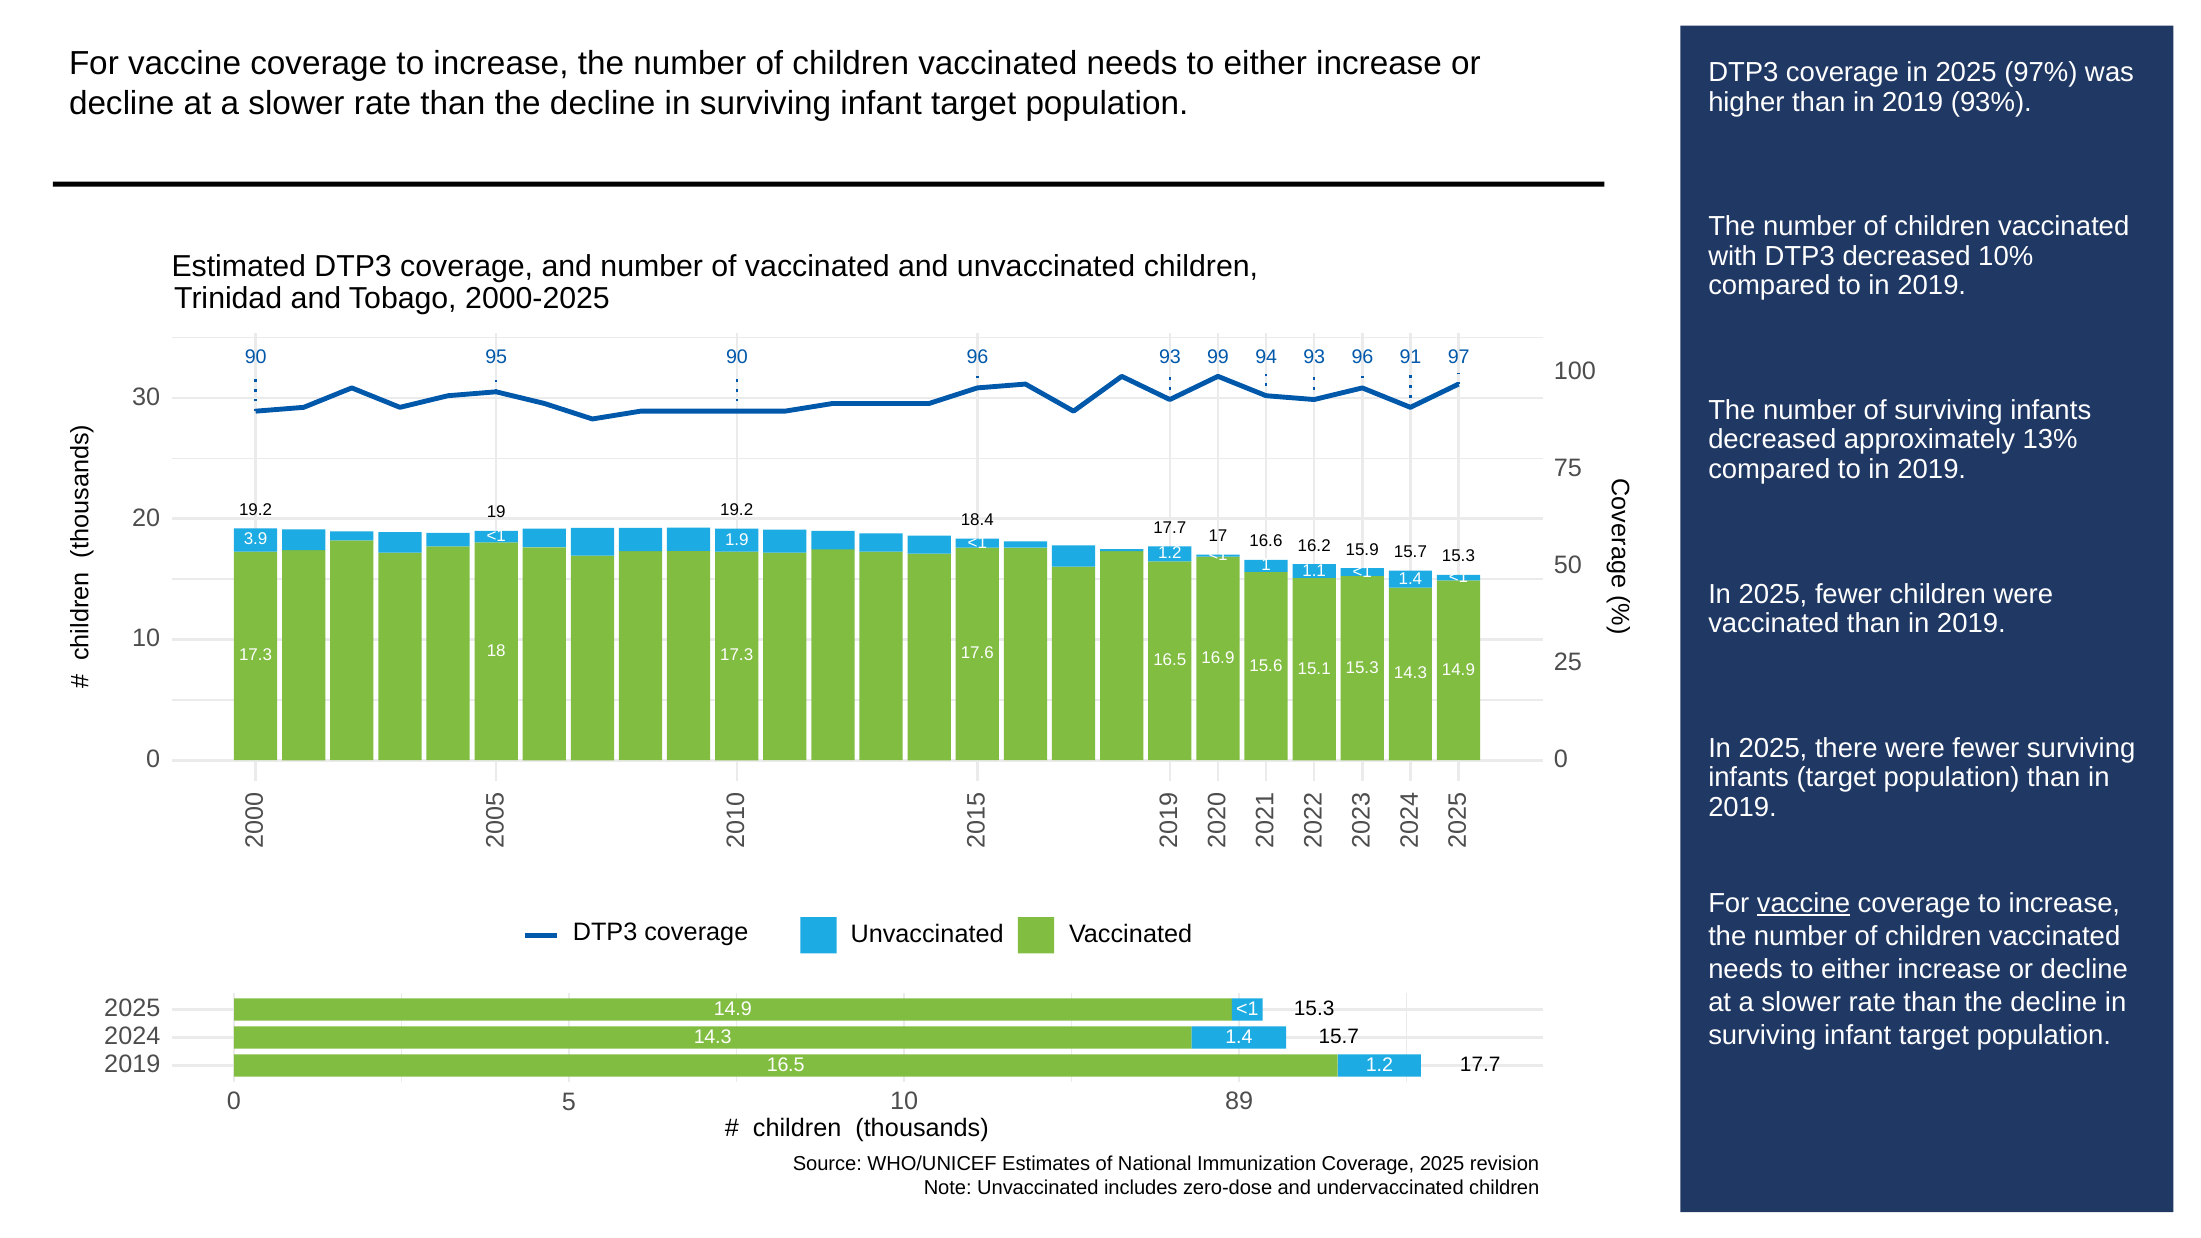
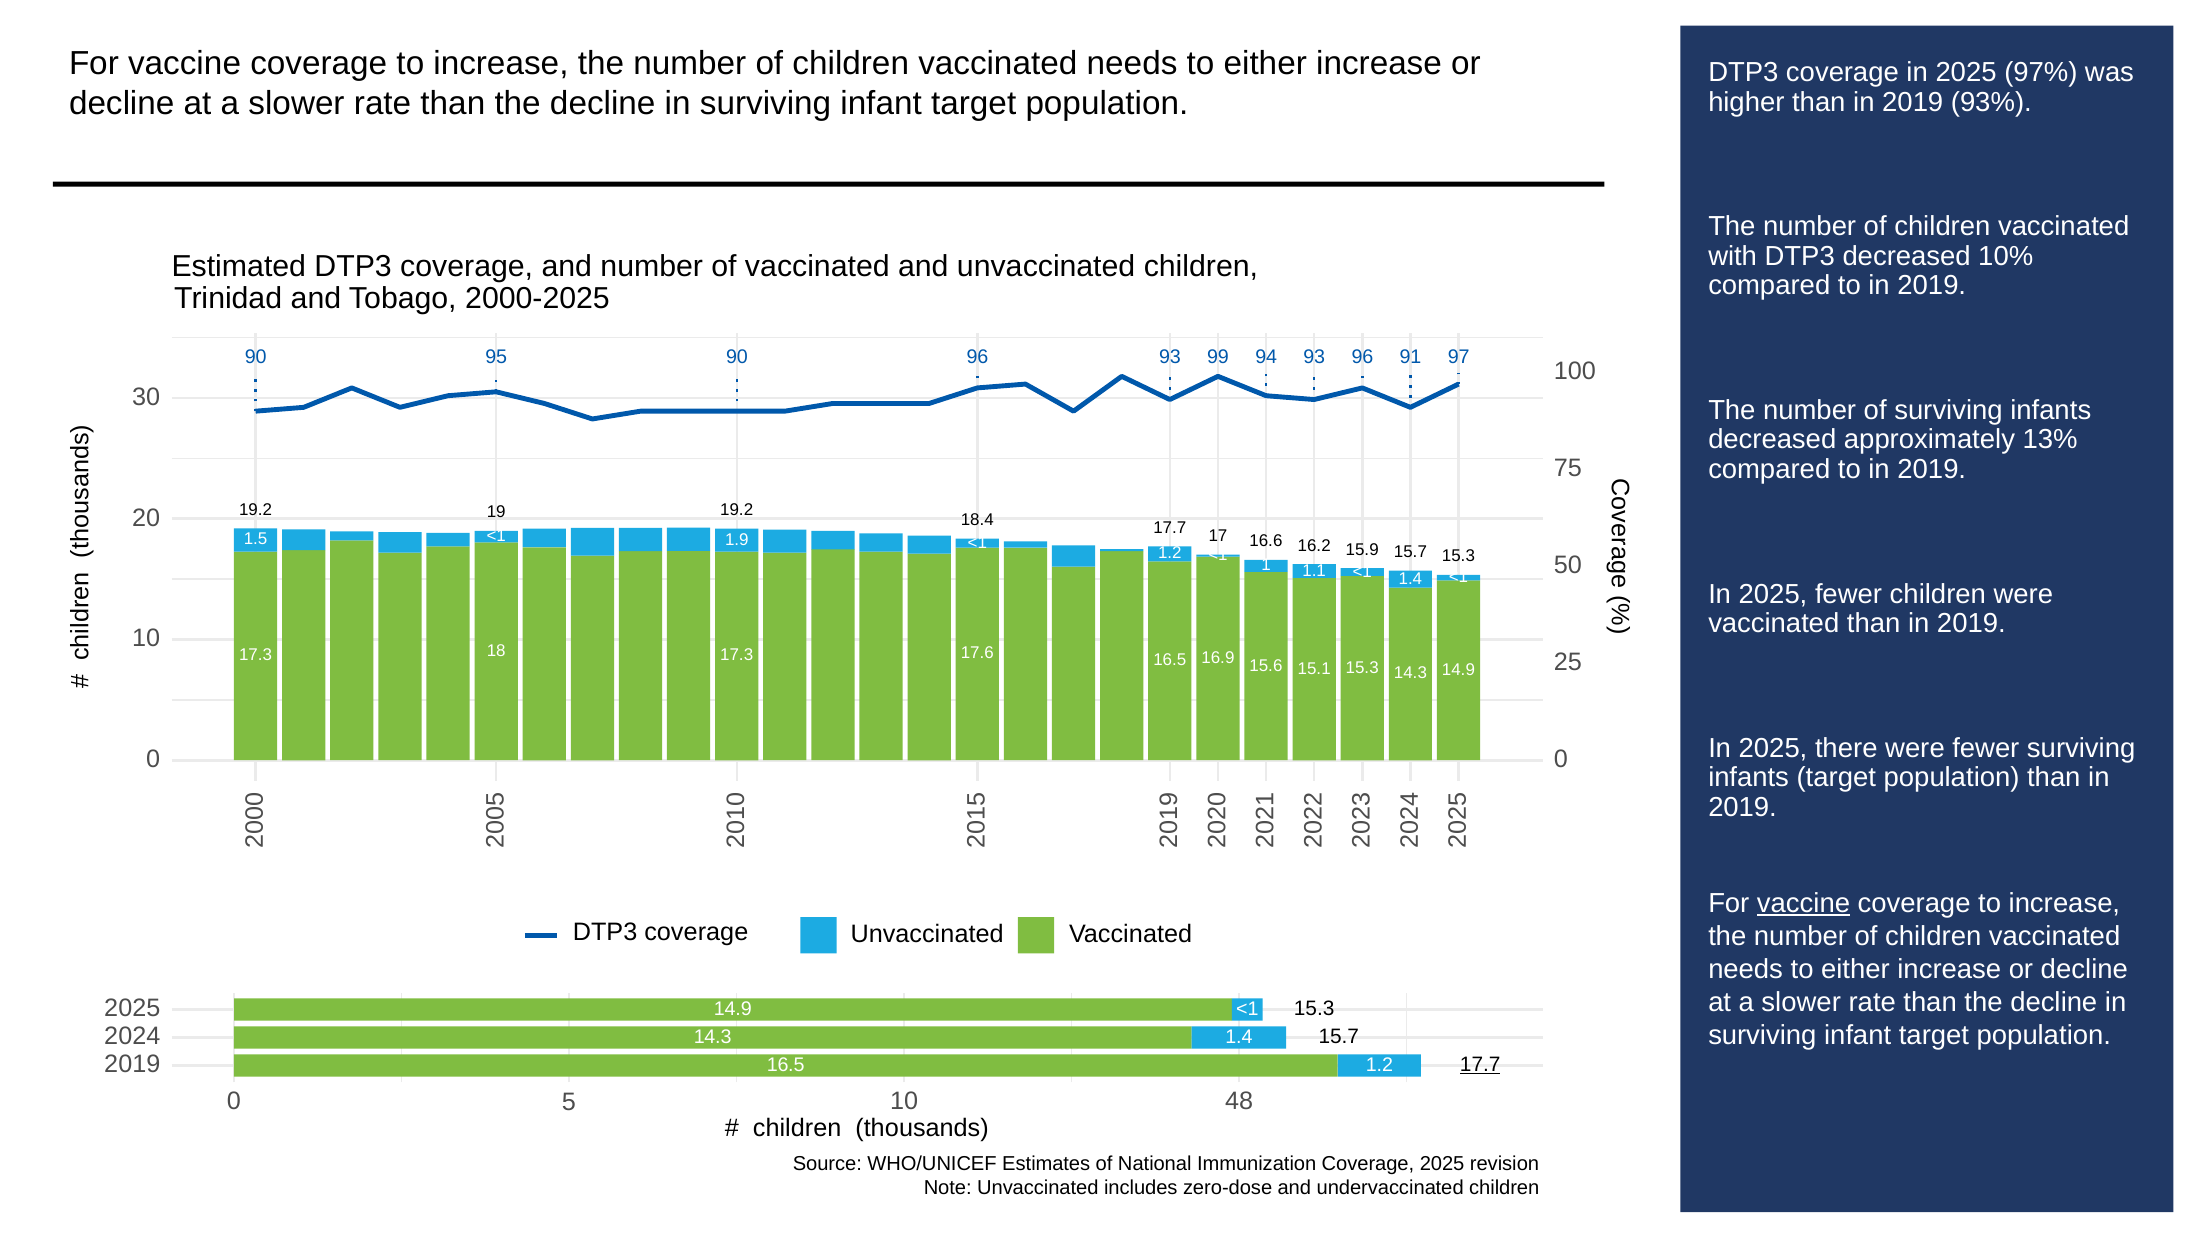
3.9: 3.9 -> 1.5 (256, 539)
17.7 underline: none -> present (1480, 1065)
89: 89 -> 48 (1239, 1102)
